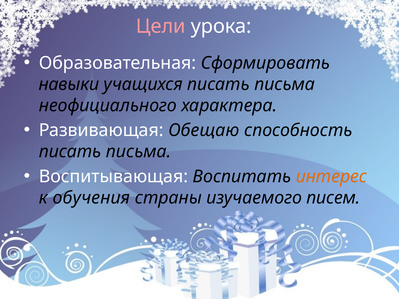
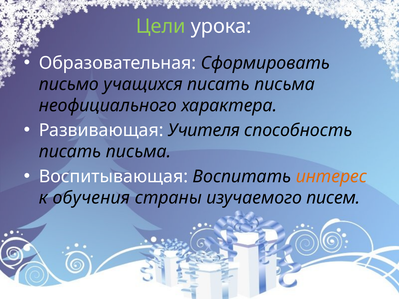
Цели colour: pink -> light green (161, 26)
навыки: навыки -> письмо (69, 84)
Обещаю: Обещаю -> Учителя (204, 130)
